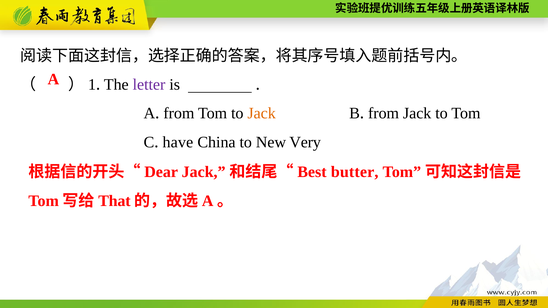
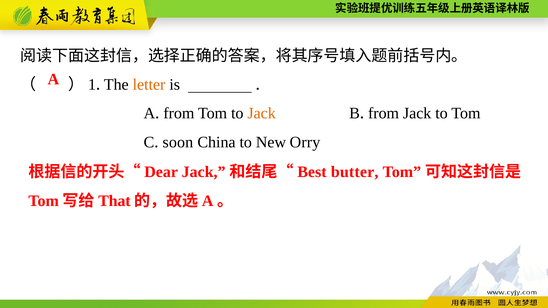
letter colour: purple -> orange (149, 85)
have: have -> soon (178, 142)
Very: Very -> Orry (305, 142)
